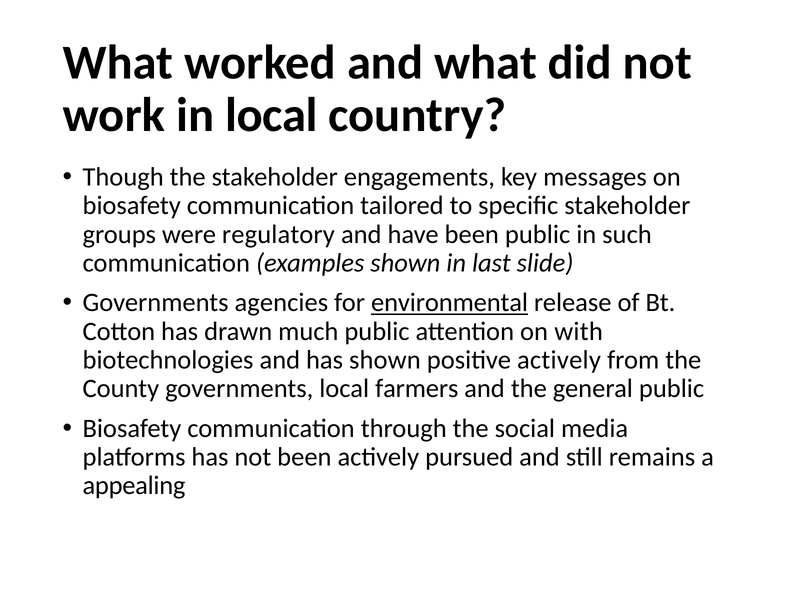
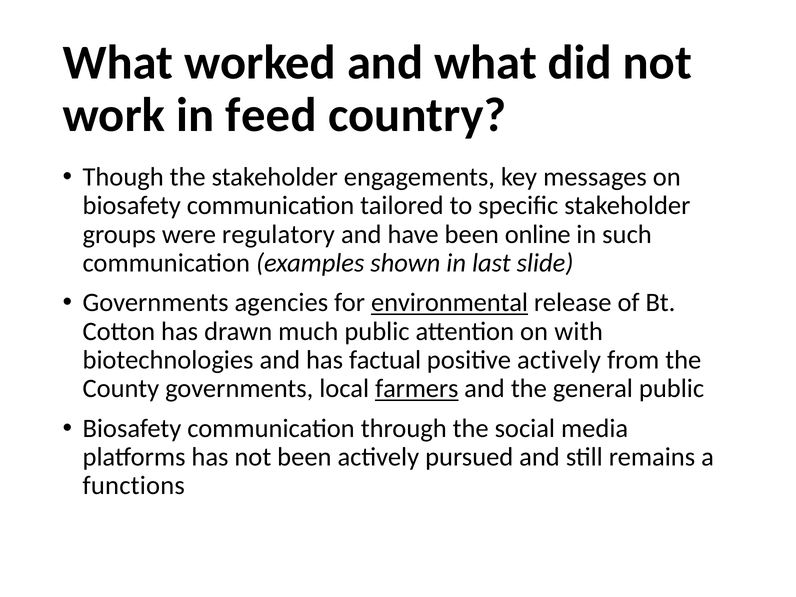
in local: local -> feed (271, 115)
been public: public -> online (538, 234)
has shown: shown -> factual (385, 360)
farmers underline: none -> present (417, 389)
appealing: appealing -> functions (134, 486)
